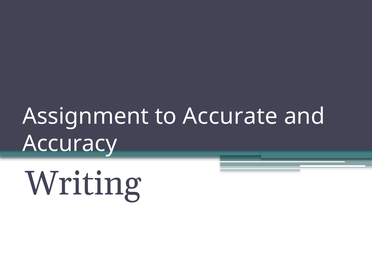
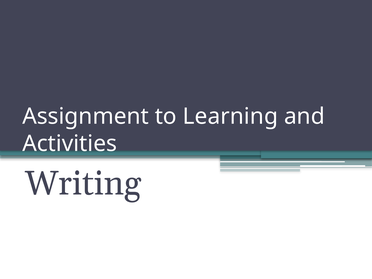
Accurate: Accurate -> Learning (230, 116)
Accuracy: Accuracy -> Activities (70, 144)
